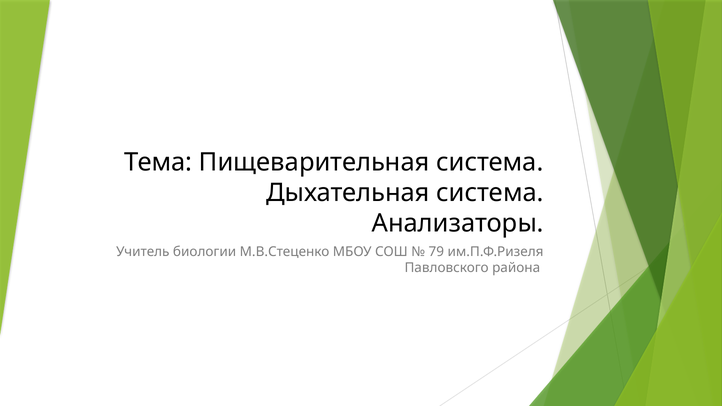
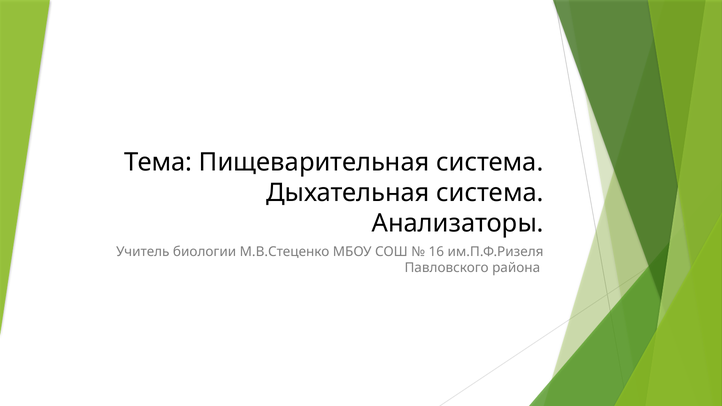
79: 79 -> 16 (436, 252)
